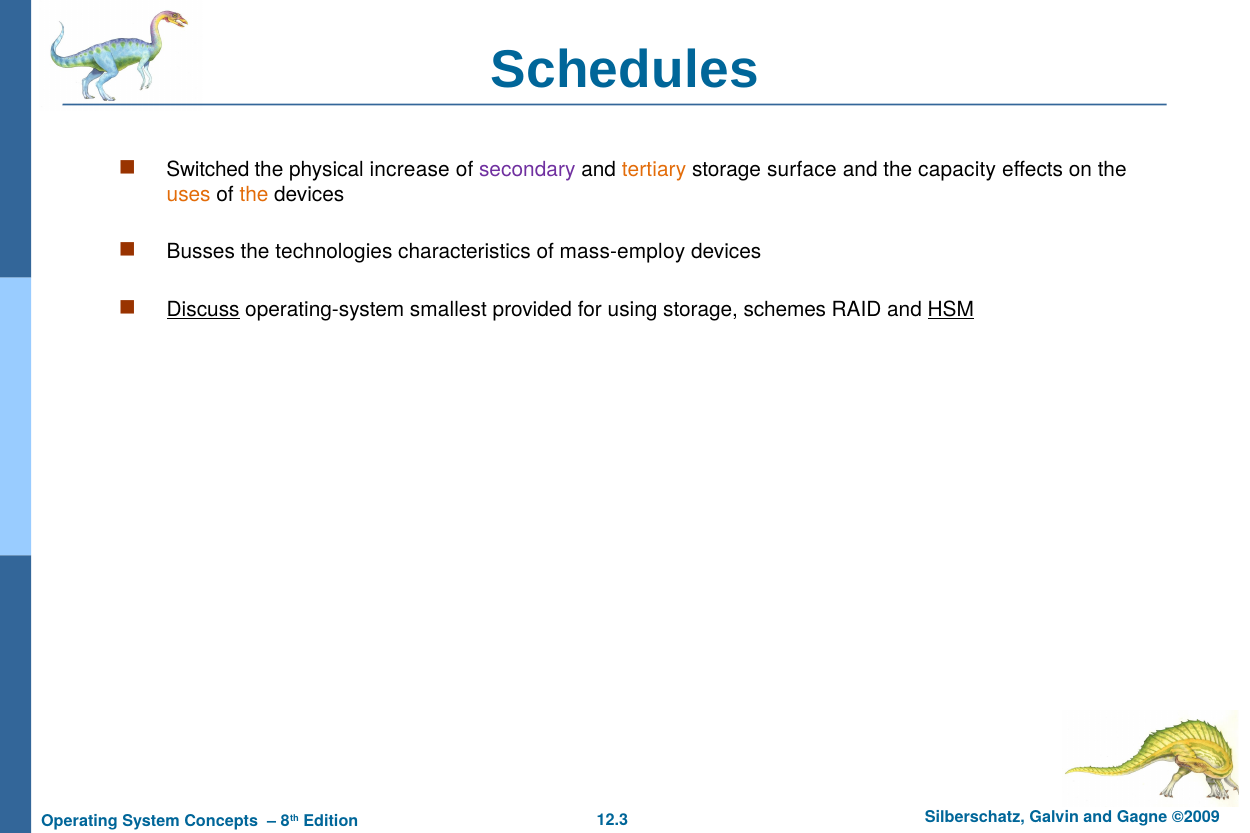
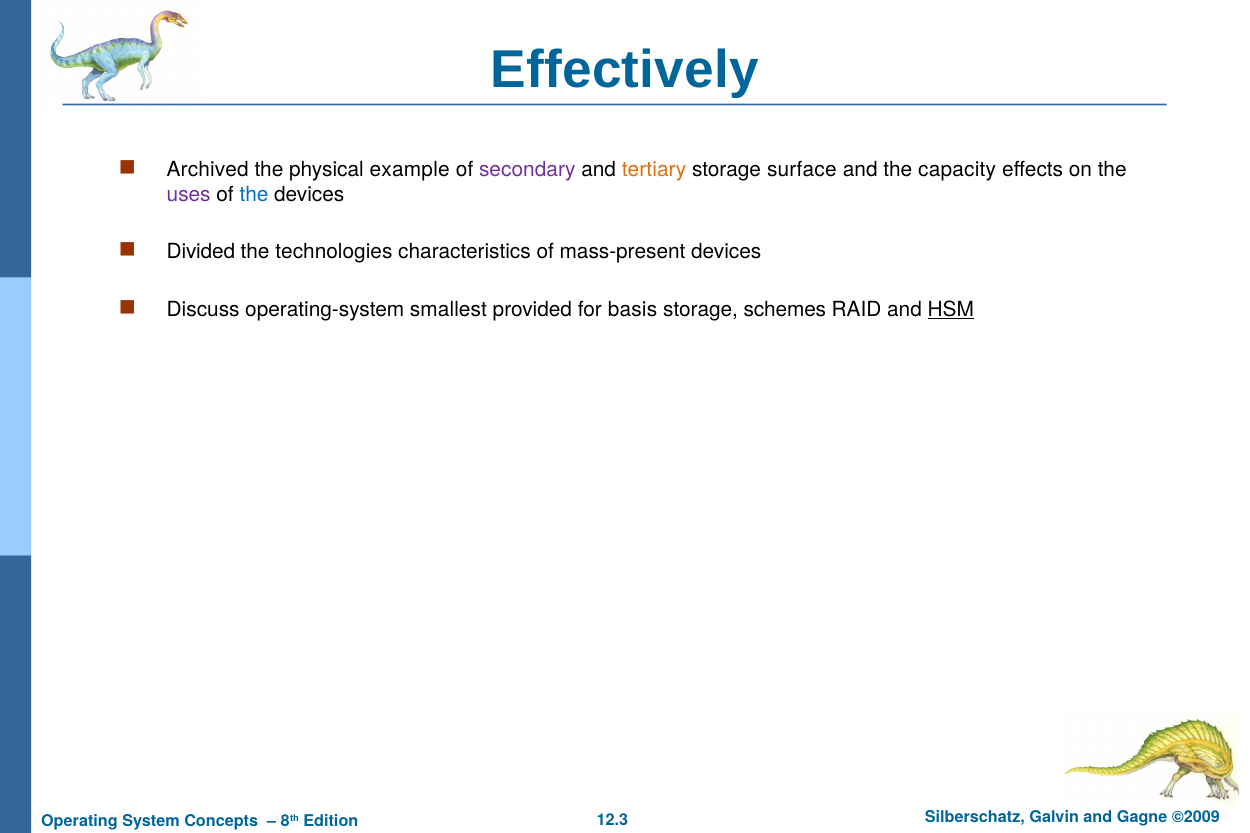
Schedules: Schedules -> Effectively (625, 70)
Switched: Switched -> Archived (208, 170)
increase: increase -> example (410, 170)
uses colour: orange -> purple (189, 195)
the colour: orange -> blue (254, 195)
Busses: Busses -> Divided (201, 252)
mass-employ: mass-employ -> mass-present (623, 252)
Discuss underline: present -> none (203, 309)
using: using -> basis (632, 309)
